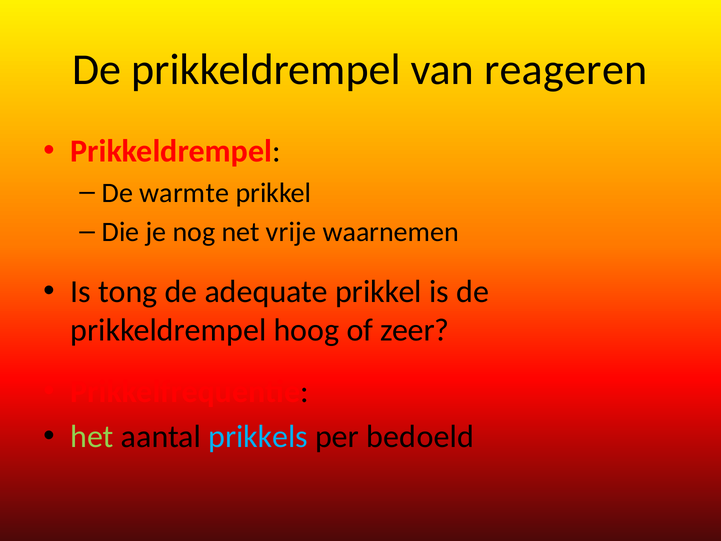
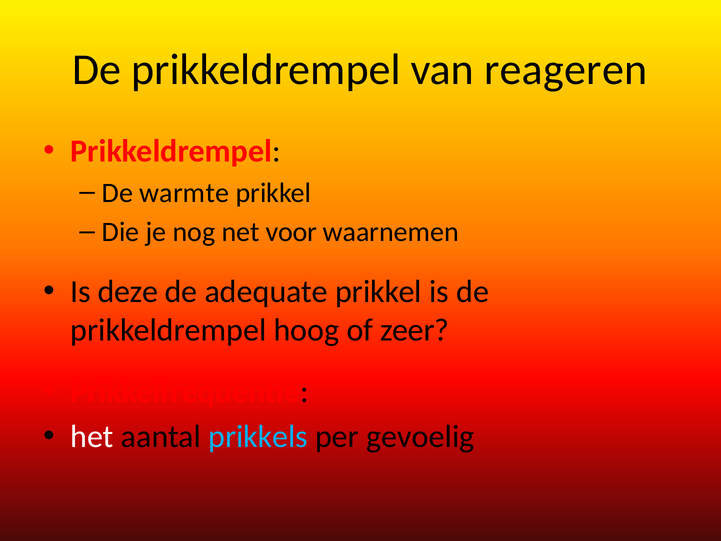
vrije: vrije -> voor (291, 232)
tong: tong -> deze (128, 292)
het colour: light green -> white (92, 437)
bedoeld: bedoeld -> gevoelig (420, 437)
